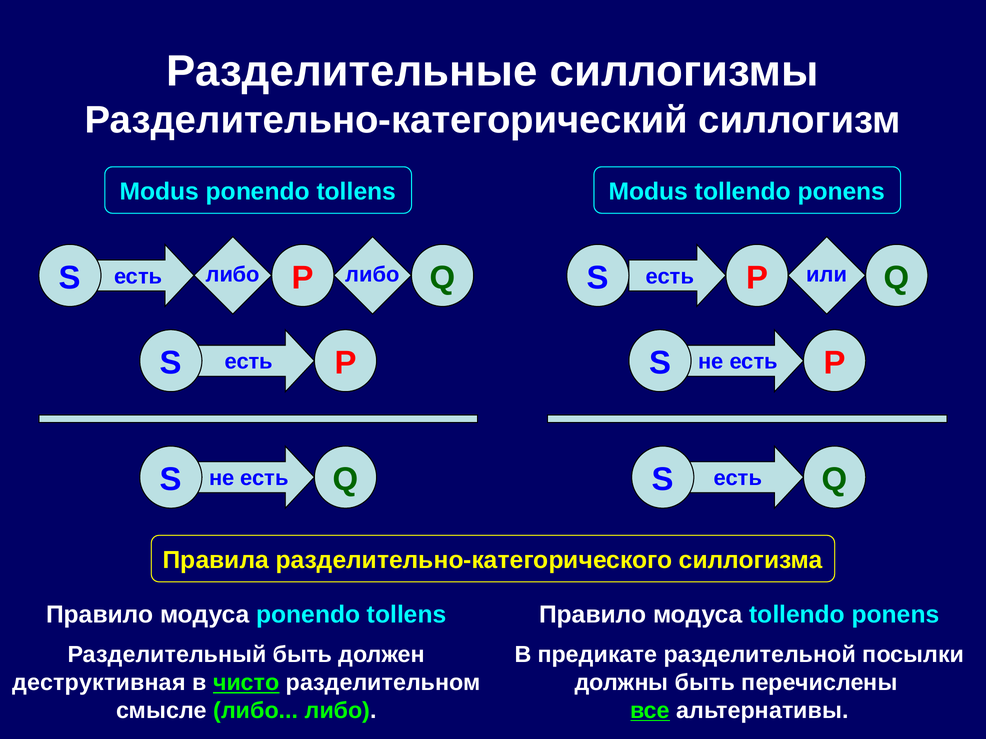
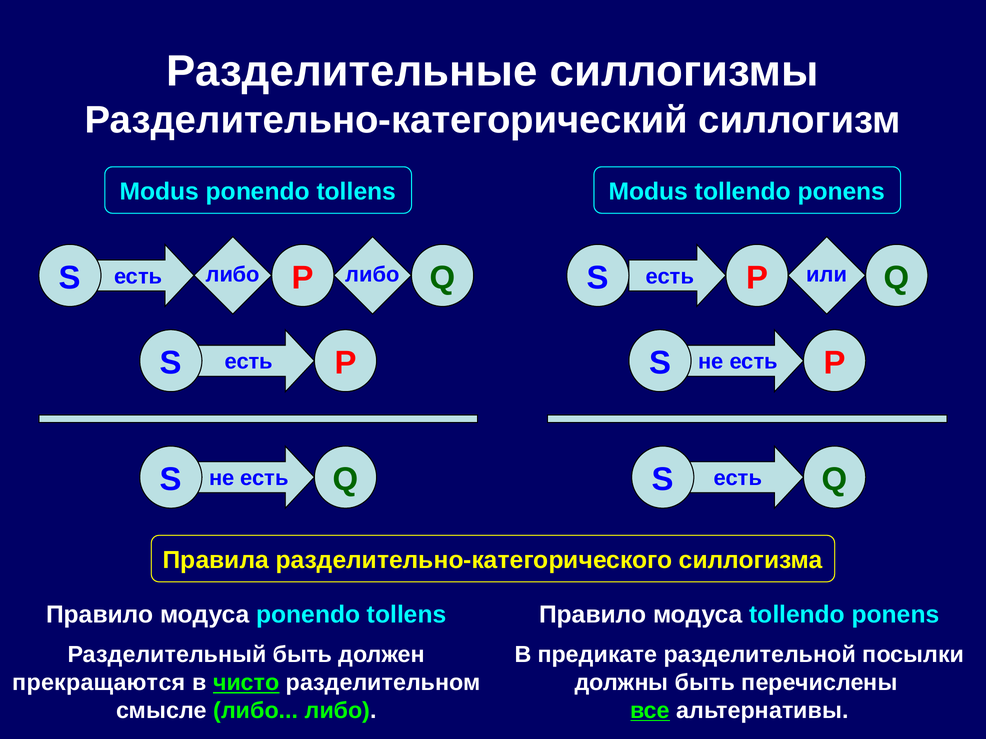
деструктивная: деструктивная -> прекращаются (99, 683)
